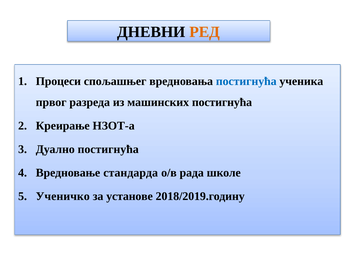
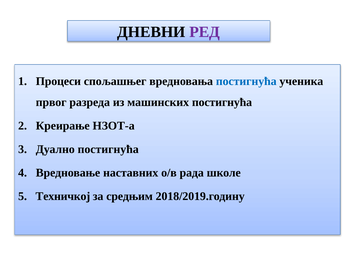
РЕД colour: orange -> purple (205, 32)
стандарда: стандарда -> наставних (131, 173)
Ученичко: Ученичко -> Техничкој (63, 196)
установе: установе -> средњим (130, 196)
